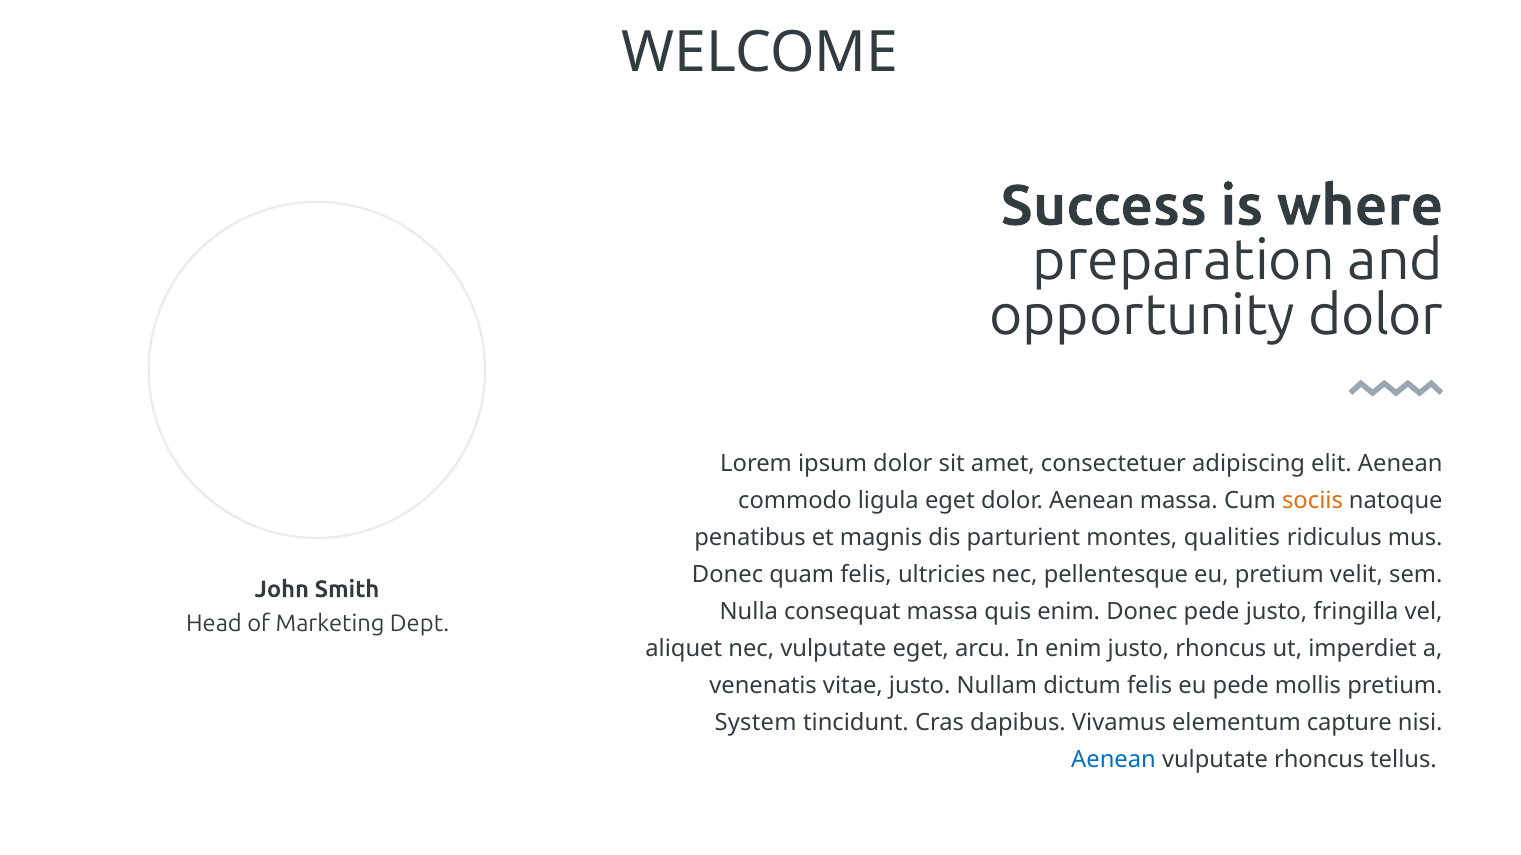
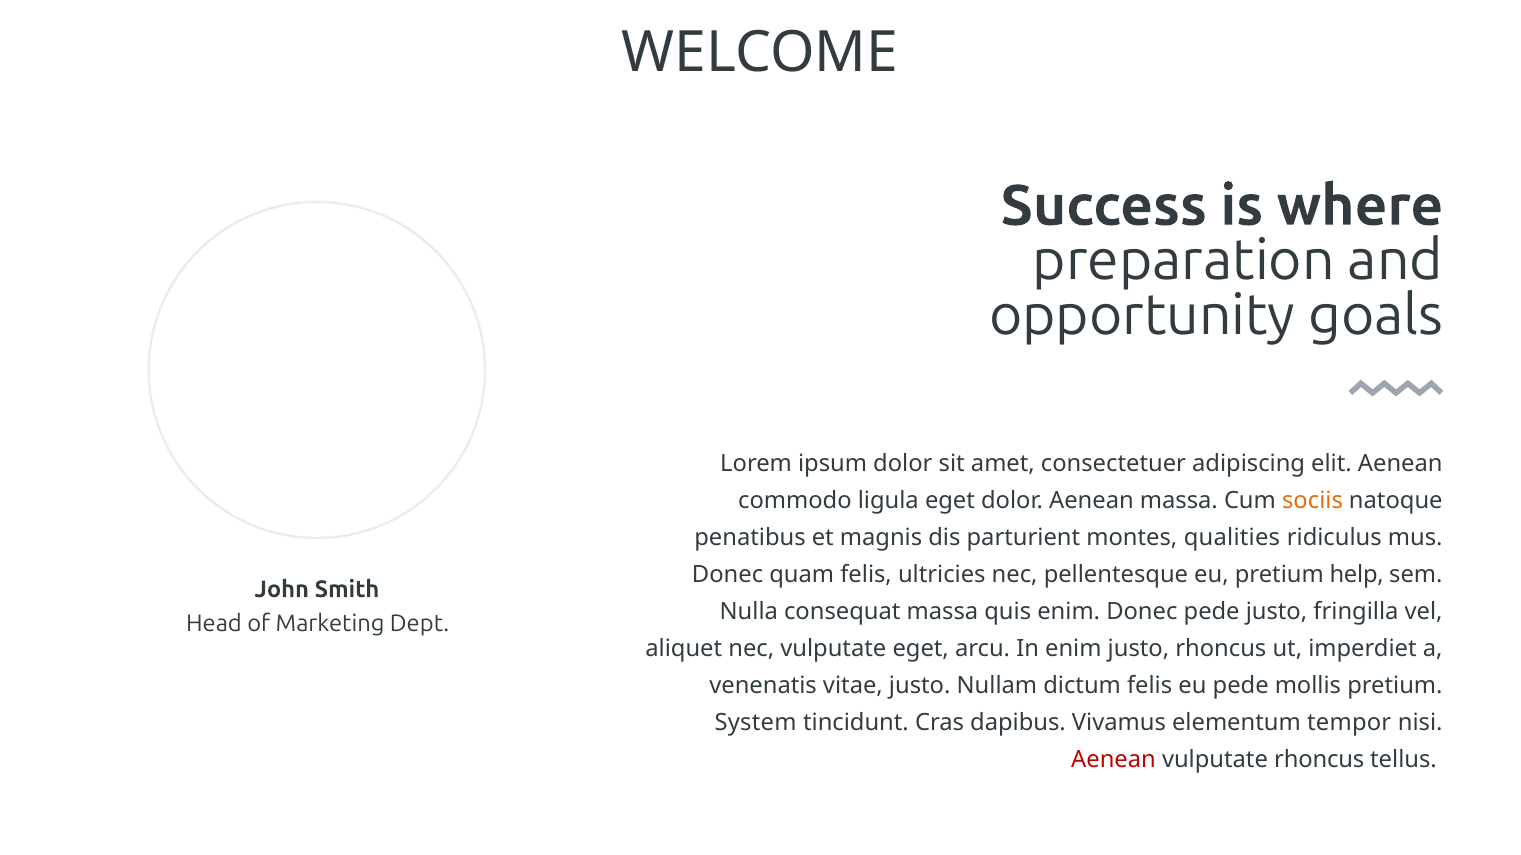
opportunity dolor: dolor -> goals (1376, 316)
velit: velit -> help (1357, 575)
capture: capture -> tempor (1349, 723)
Aenean colour: blue -> red (1114, 760)
